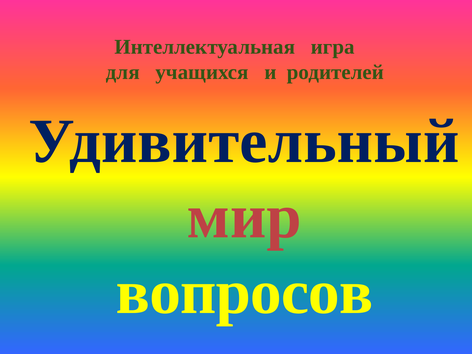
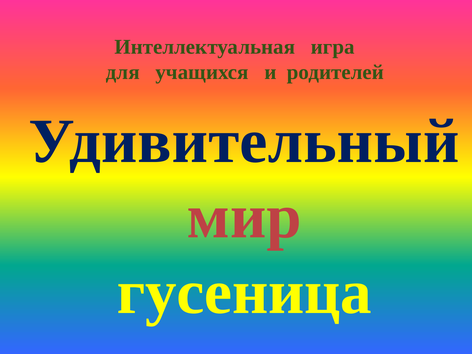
вопросов: вопросов -> гусеница (244, 292)
